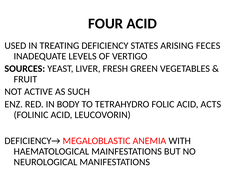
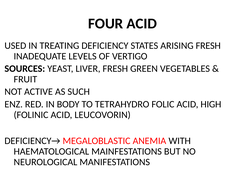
ARISING FECES: FECES -> FRESH (208, 46)
ACTS: ACTS -> HIGH (211, 105)
